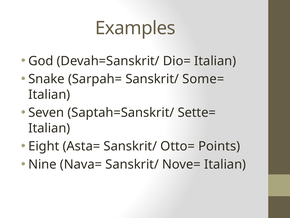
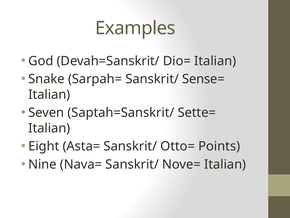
Some=: Some= -> Sense= (203, 79)
